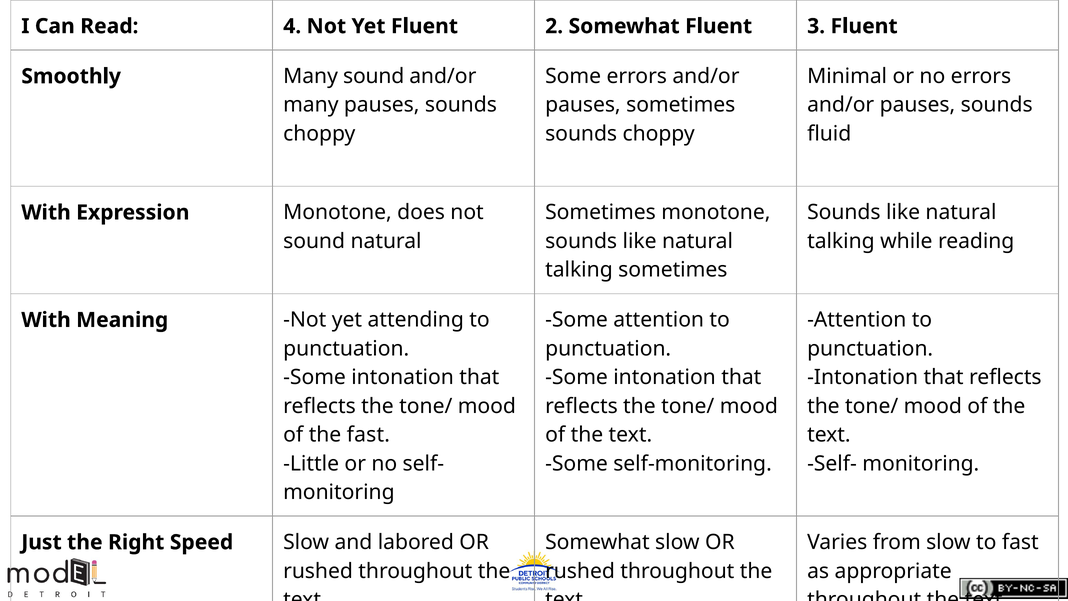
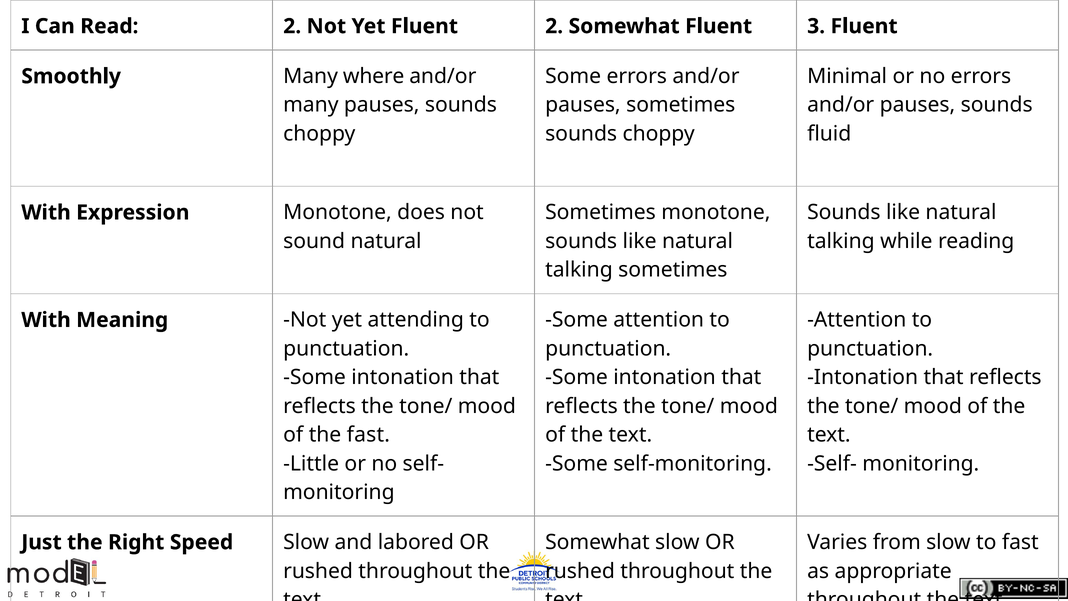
Read 4: 4 -> 2 (292, 26)
Many sound: sound -> where (374, 76)
